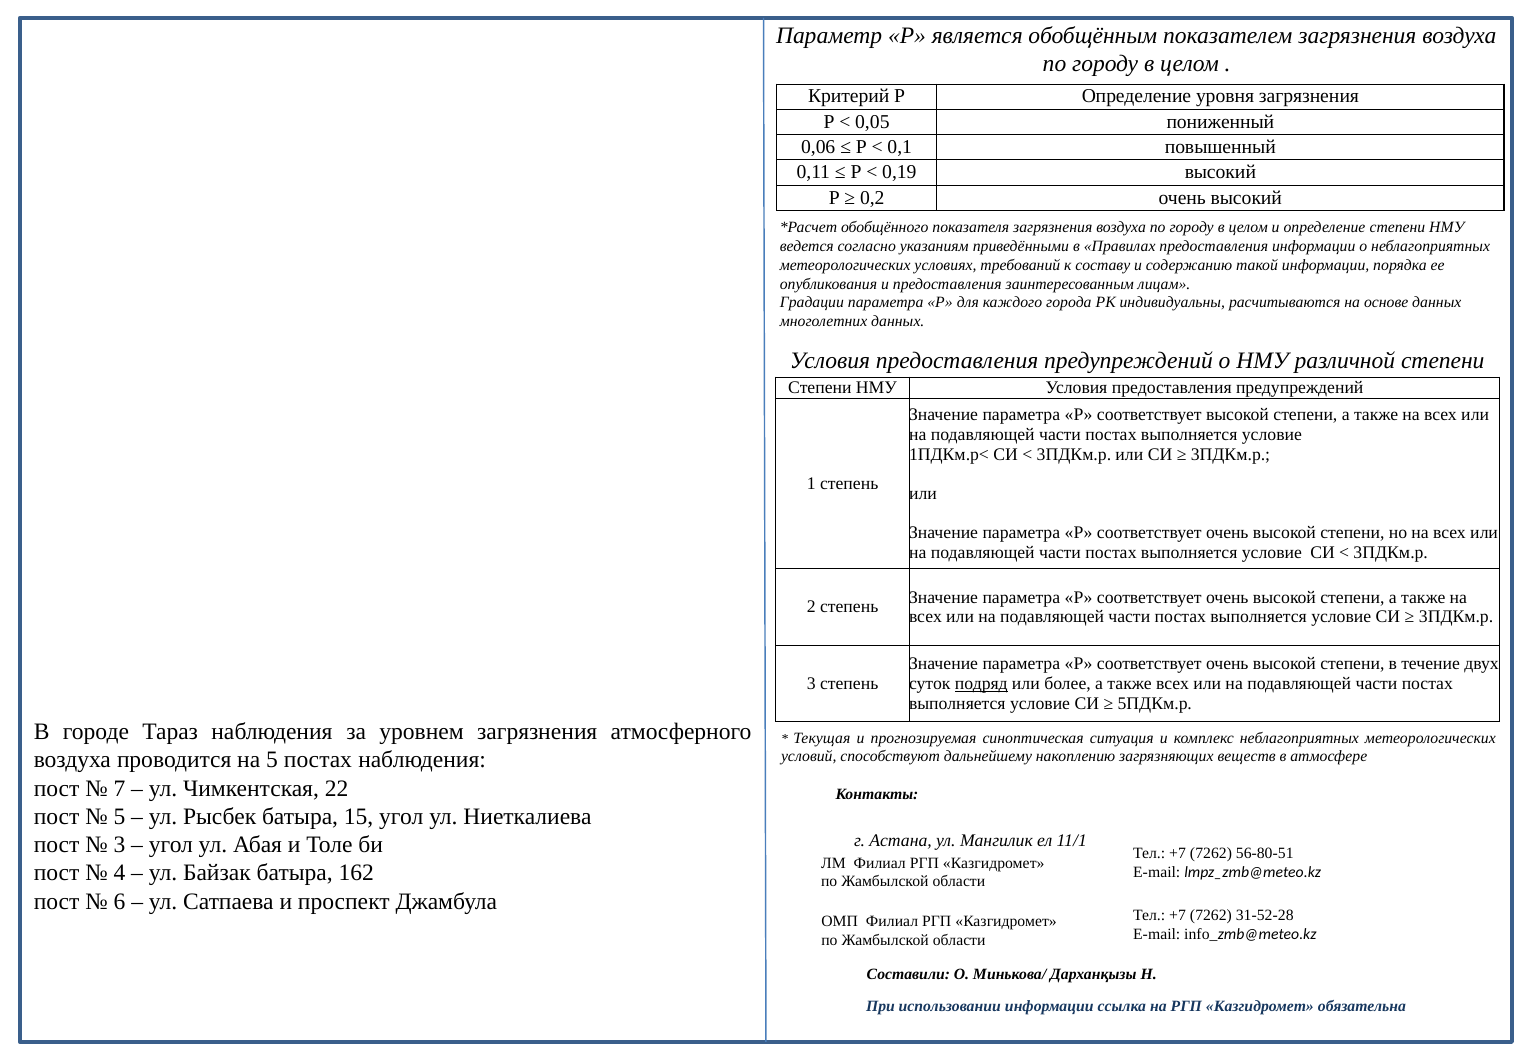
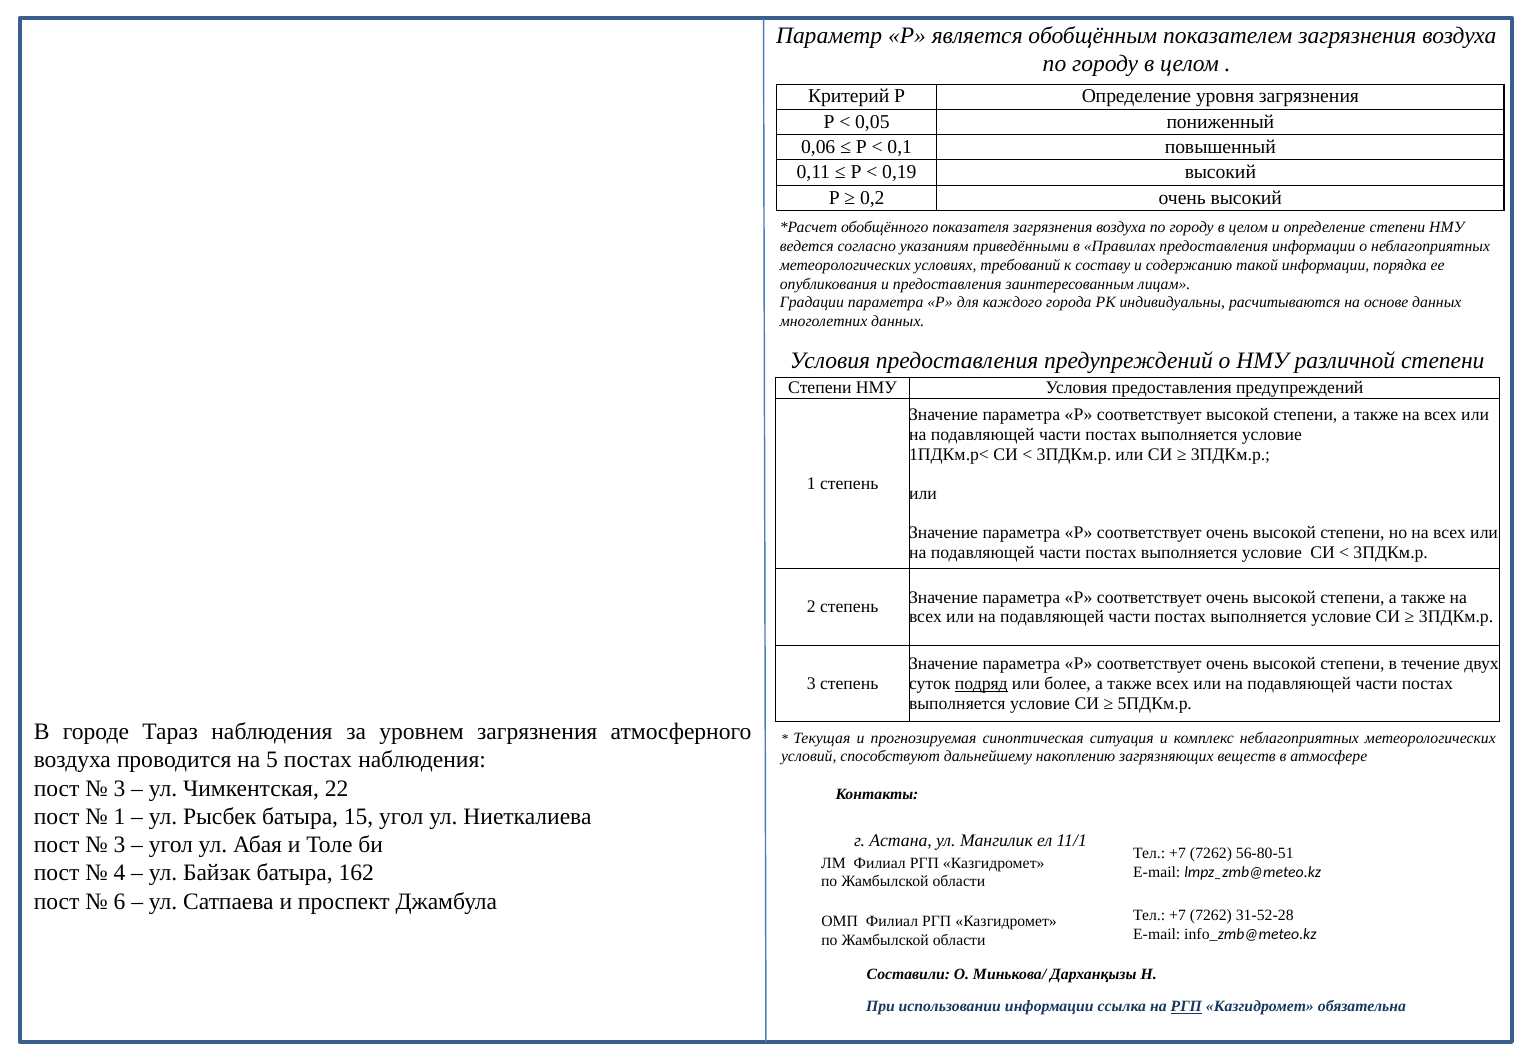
7: 7 -> 3 (119, 789)
5: 5 -> 1 (119, 817)
РГП underline: none -> present (1186, 1007)
